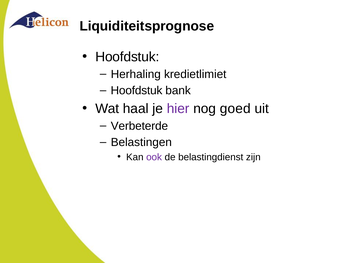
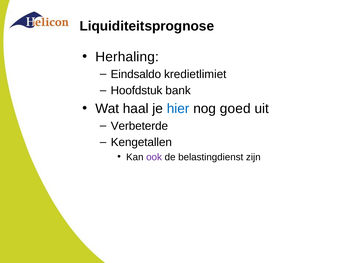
Hoofdstuk: Hoofdstuk -> Herhaling (127, 57)
Herhaling: Herhaling -> Eindsaldo (136, 74)
hier colour: purple -> blue (178, 109)
Belastingen: Belastingen -> Kengetallen (141, 143)
